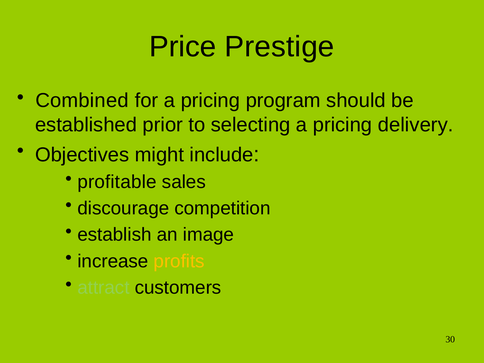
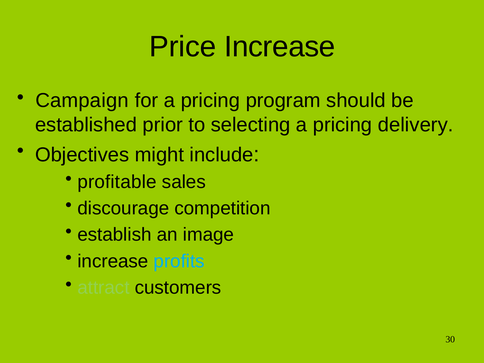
Price Prestige: Prestige -> Increase (280, 47)
Combined: Combined -> Campaign (82, 101)
profits colour: yellow -> light blue (179, 261)
